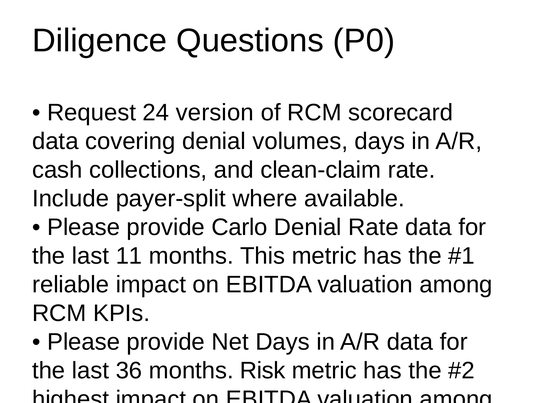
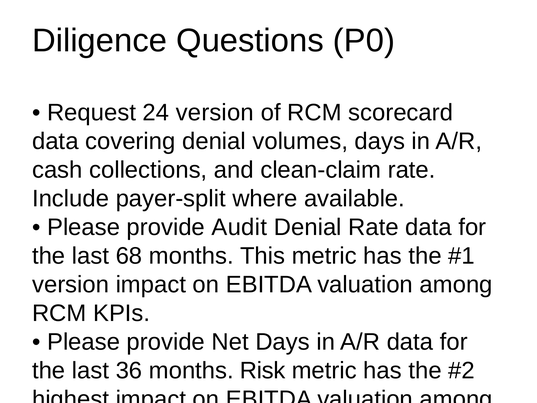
Carlo: Carlo -> Audit (239, 227)
11: 11 -> 68 (129, 256)
reliable: reliable -> version (71, 284)
